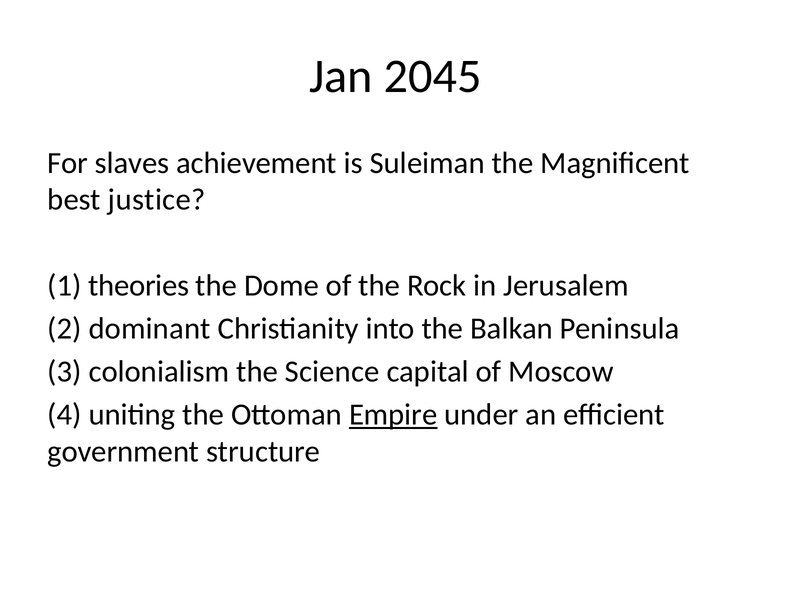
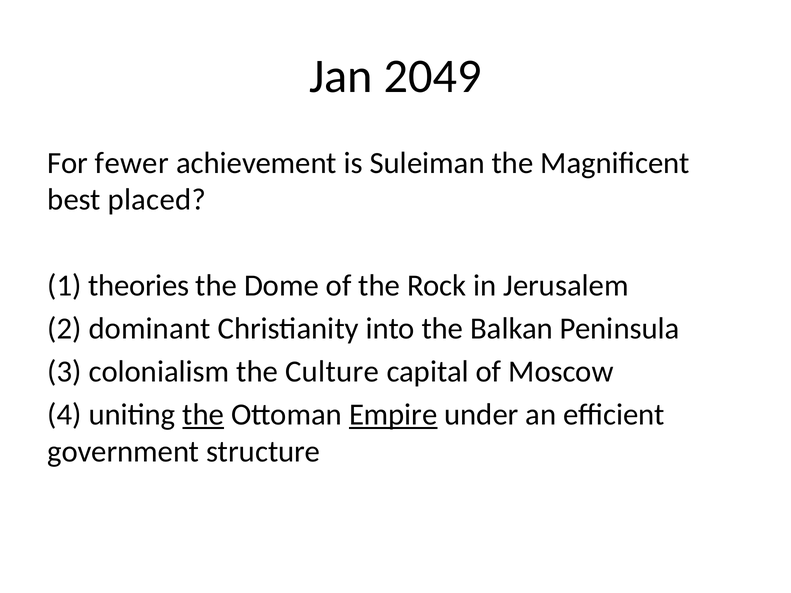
2045: 2045 -> 2049 (433, 77)
slaves: slaves -> fewer (132, 163)
justice: justice -> placed (157, 200)
Science: Science -> Culture (332, 372)
the underline: none -> present (203, 415)
